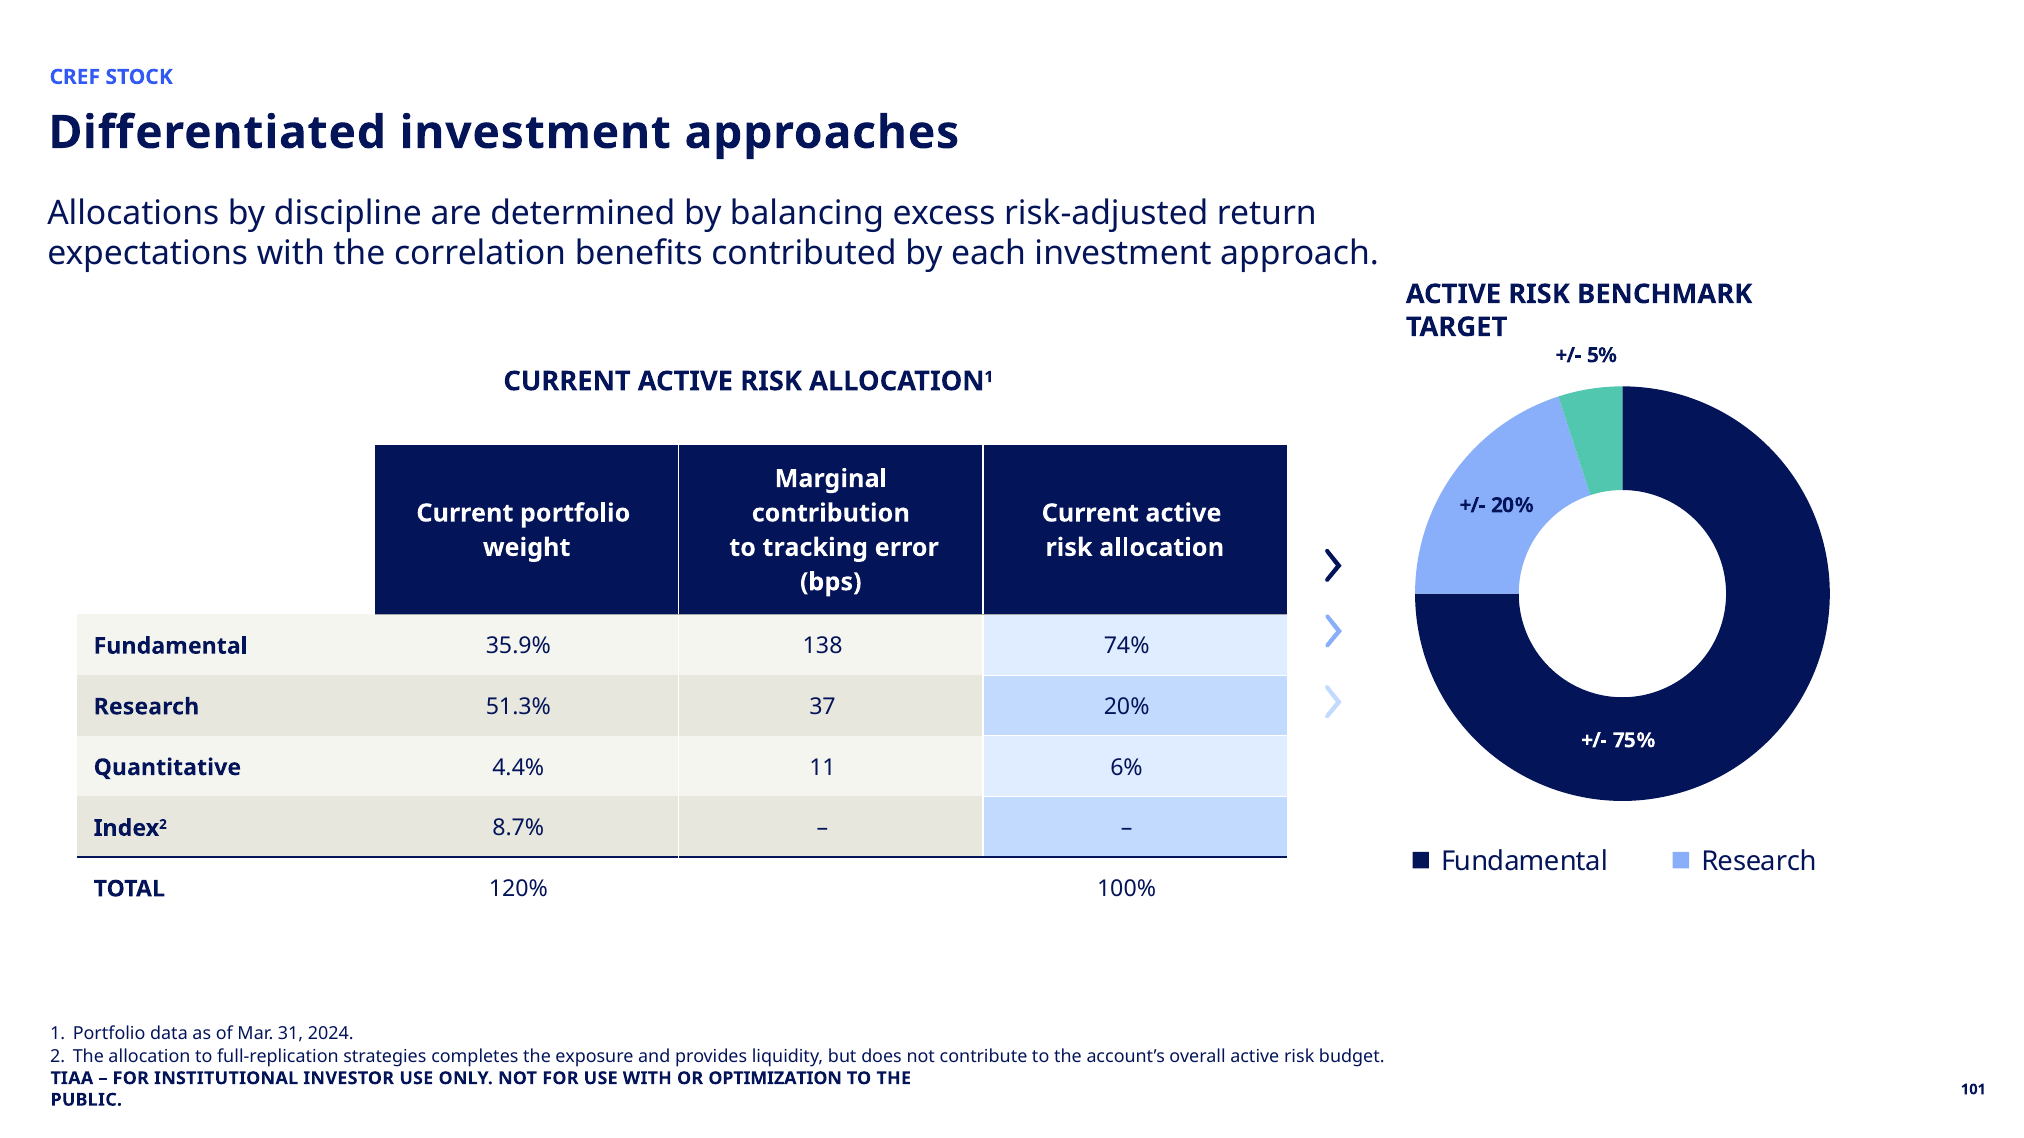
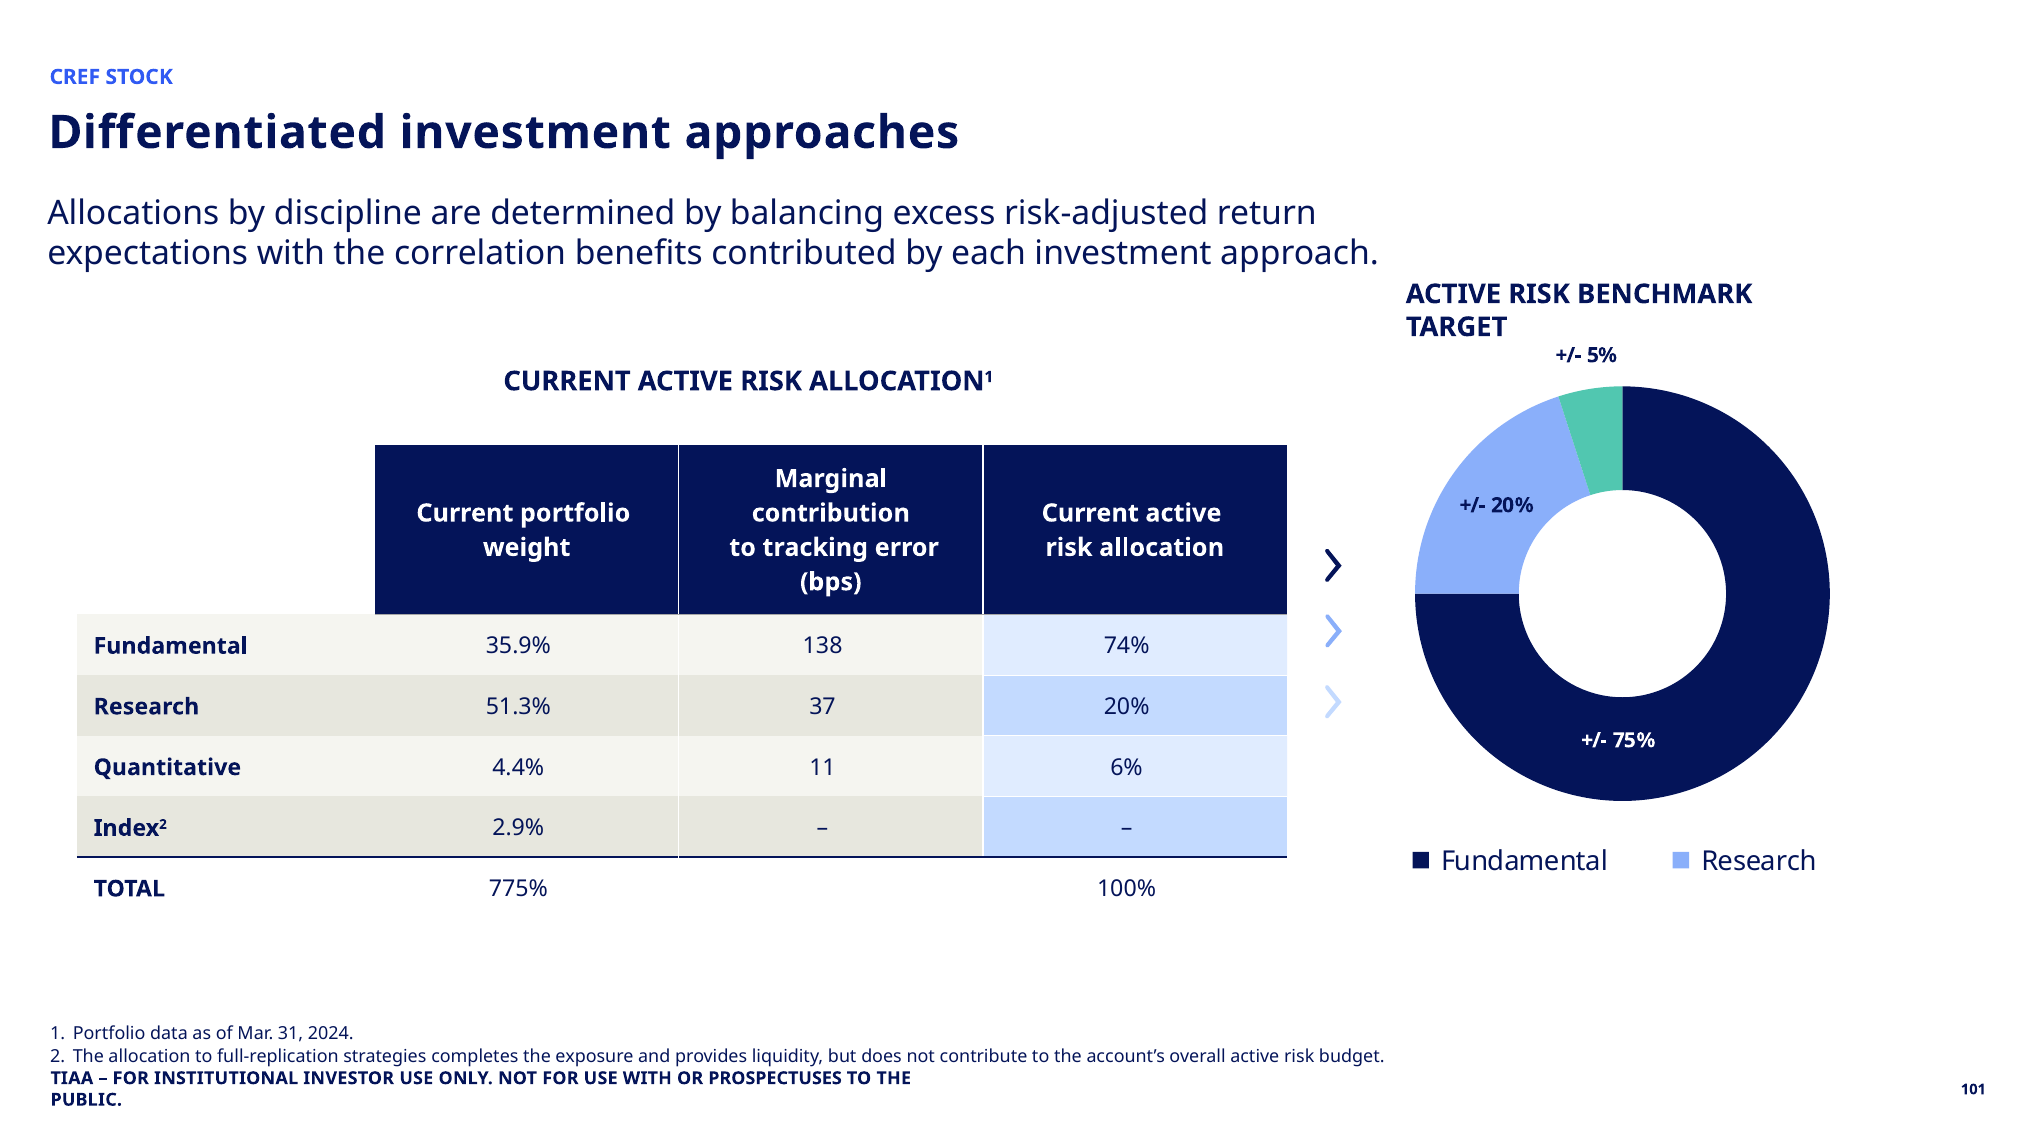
8.7%: 8.7% -> 2.9% (518, 828)
120%: 120% -> 775% (518, 889)
OPTIMIZATION: OPTIMIZATION -> PROSPECTUSES (775, 1079)
